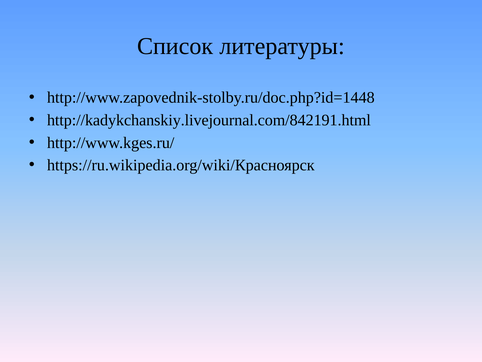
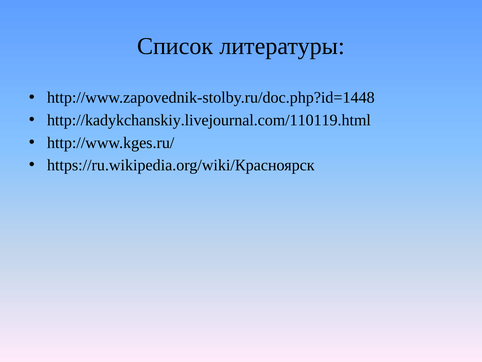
http://kadykchanskiy.livejournal.com/842191.html: http://kadykchanskiy.livejournal.com/842191.html -> http://kadykchanskiy.livejournal.com/110119.html (209, 120)
